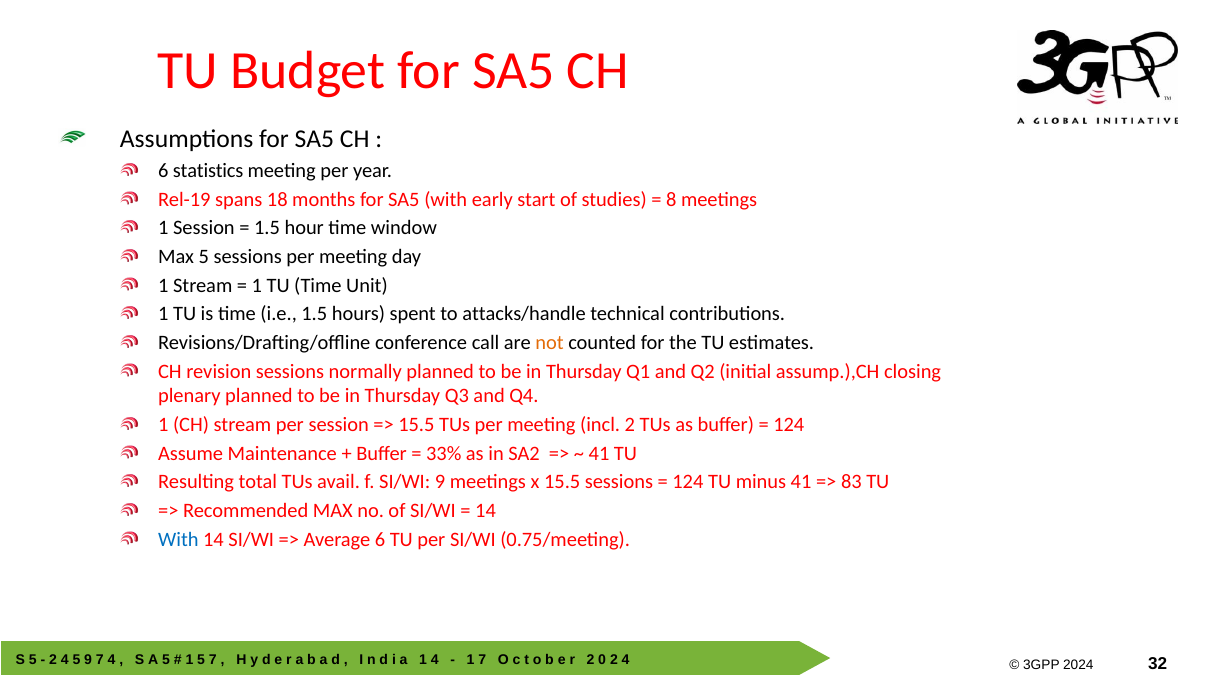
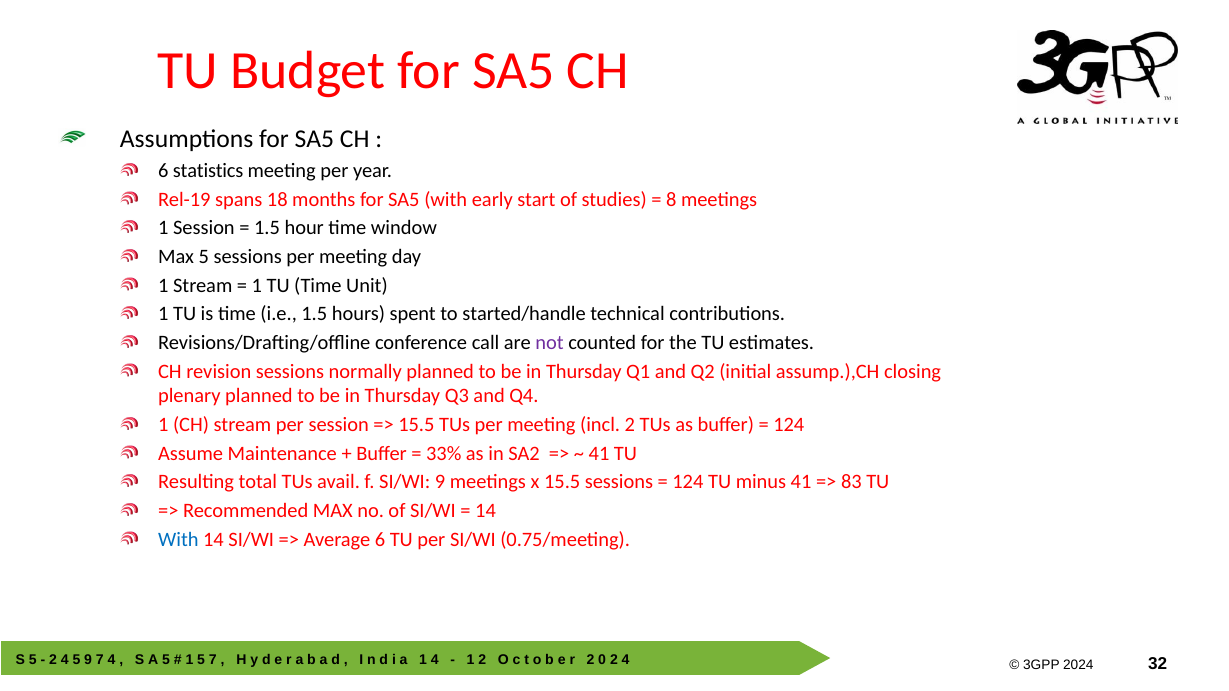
attacks/handle: attacks/handle -> started/handle (524, 314)
not colour: orange -> purple (549, 343)
1 7: 7 -> 2 (482, 660)
